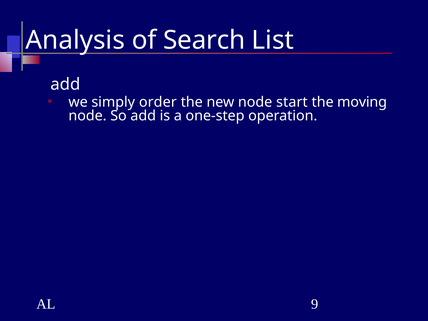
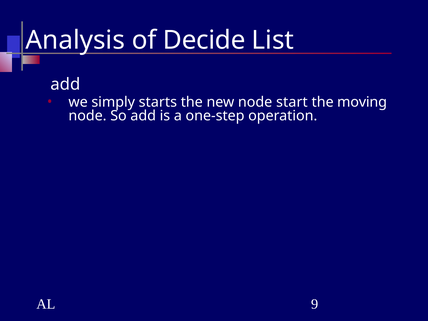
Search: Search -> Decide (204, 40)
order: order -> starts (158, 102)
